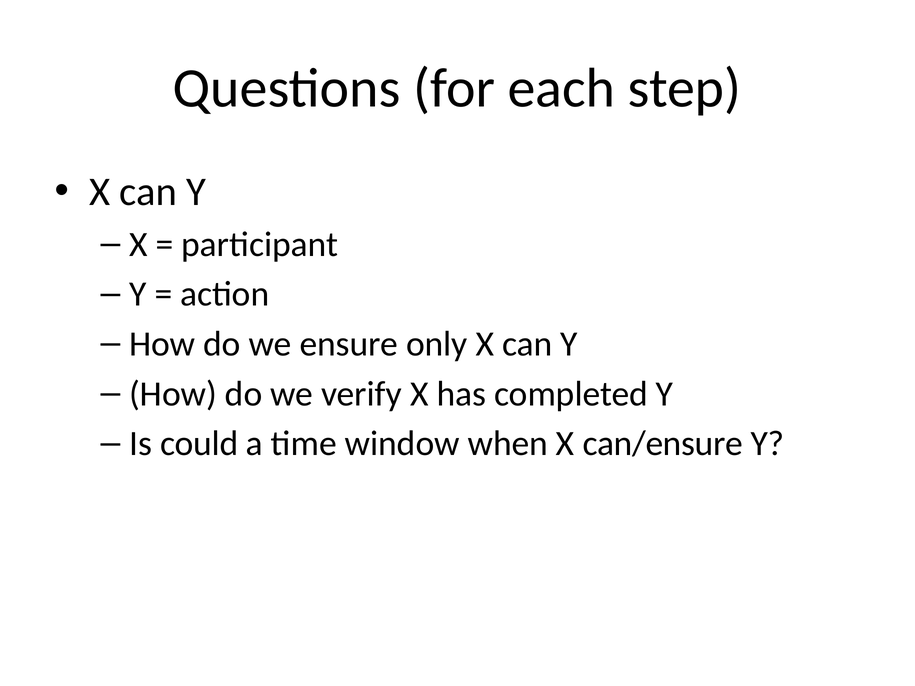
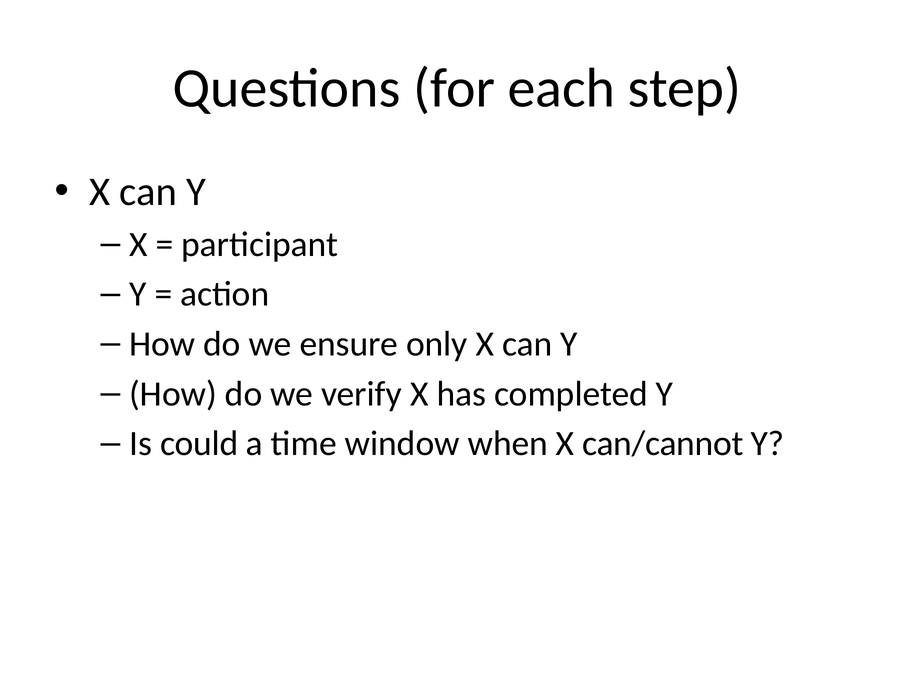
can/ensure: can/ensure -> can/cannot (663, 444)
